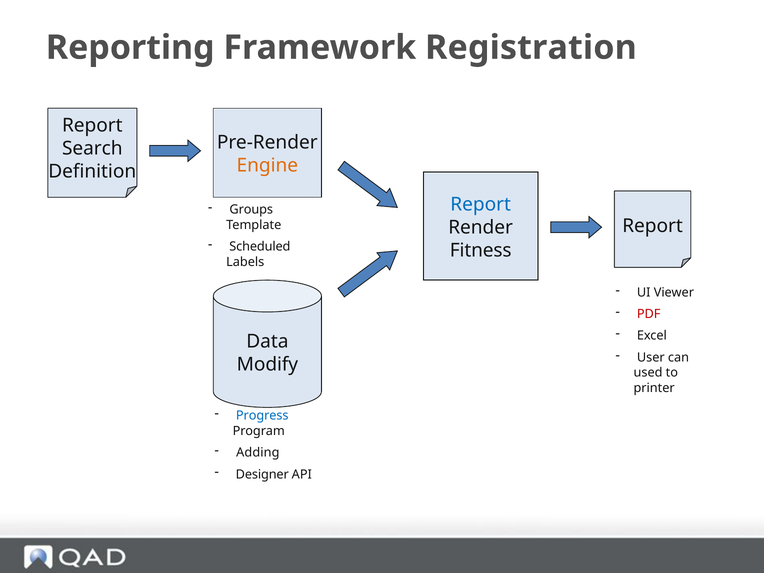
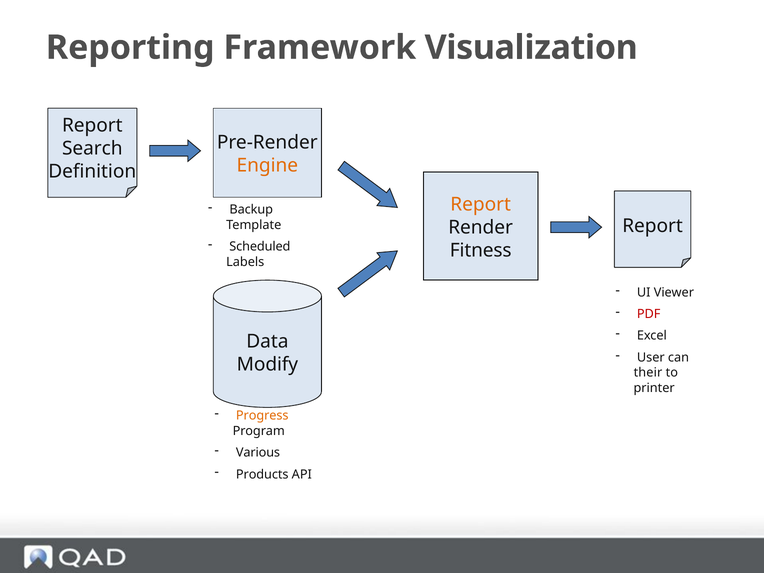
Registration: Registration -> Visualization (531, 48)
Report colour: blue -> orange (481, 204)
Groups: Groups -> Backup (251, 210)
used: used -> their (648, 373)
Progress colour: blue -> orange (262, 416)
Adding: Adding -> Various (258, 453)
Designer: Designer -> Products (262, 474)
